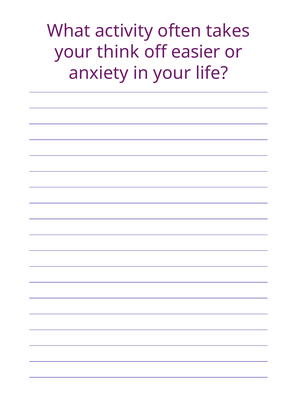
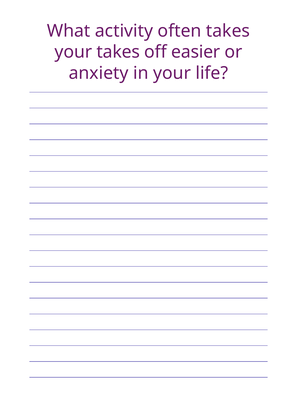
your think: think -> takes (118, 52)
